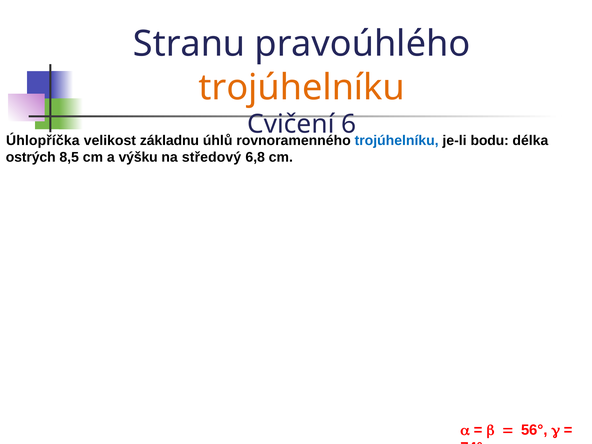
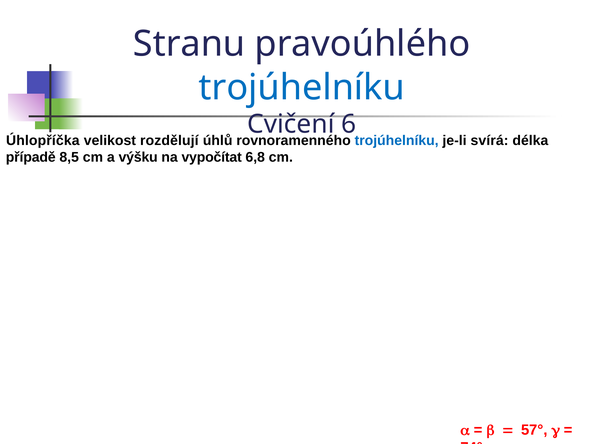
trojúhelníku colour: orange -> blue (302, 87)
základnu: základnu -> rozdělují (169, 140)
bodu: bodu -> svírá (490, 140)
ostrých: ostrých -> případě (31, 157)
středový: středový -> vypočítat (212, 157)
56°: 56° -> 57° (534, 430)
